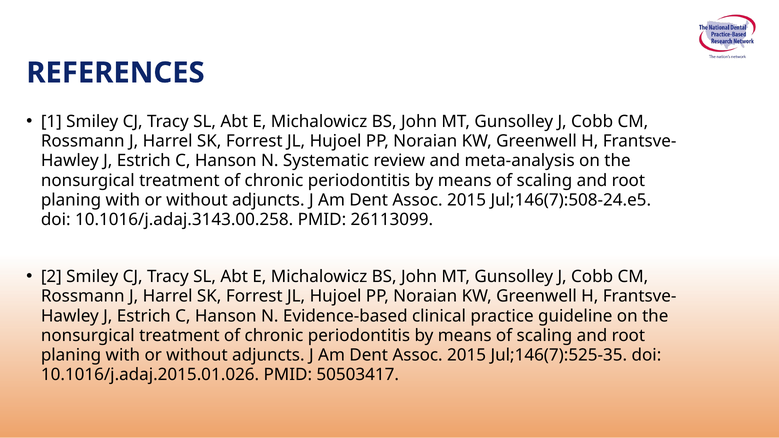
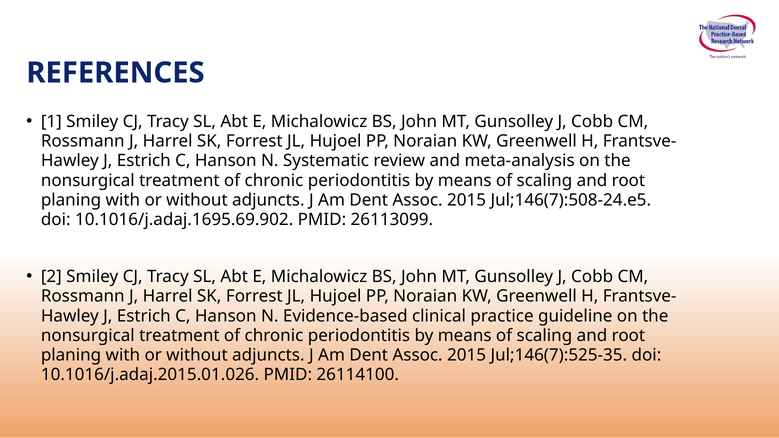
10.1016/j.adaj.3143.00.258: 10.1016/j.adaj.3143.00.258 -> 10.1016/j.adaj.1695.69.902 (184, 220)
50503417: 50503417 -> 26114100 (358, 375)
